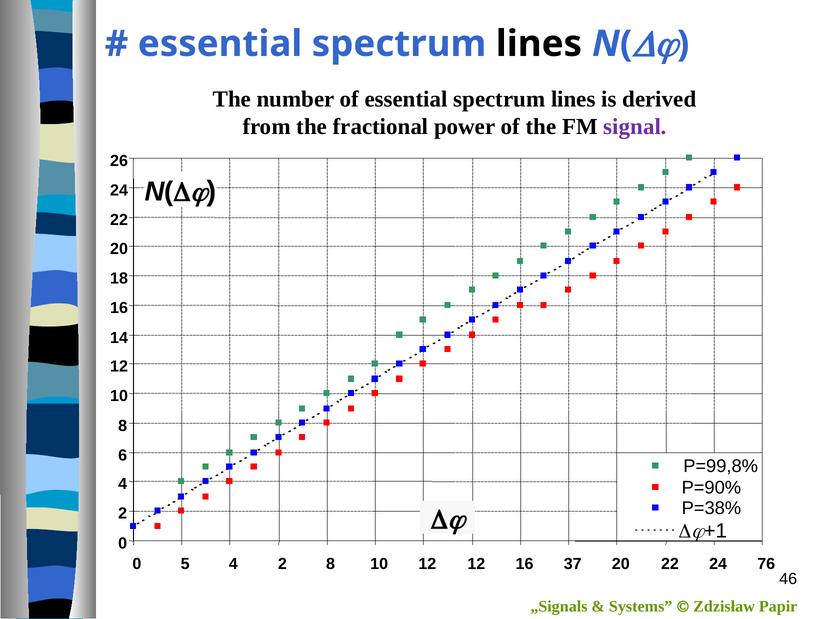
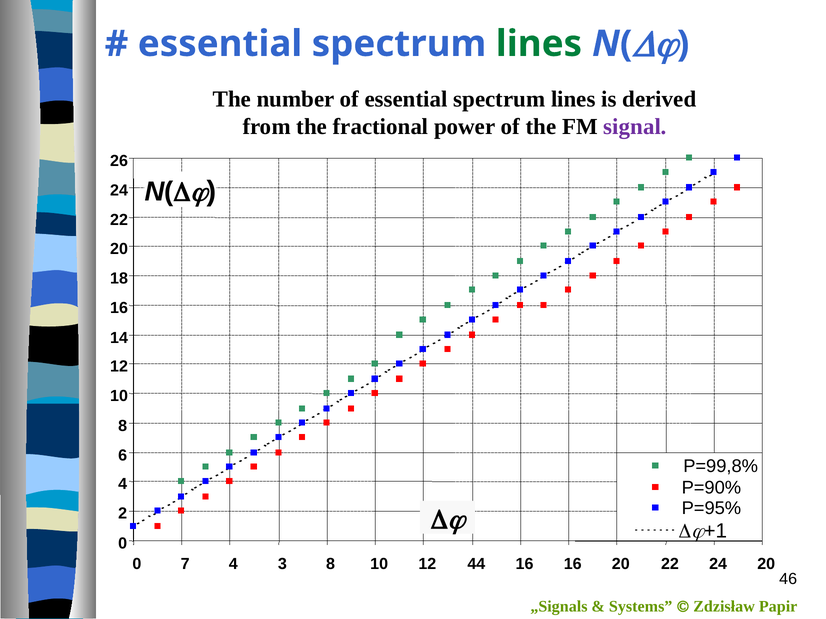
lines colour: black -> green (539, 44)
P=38%: P=38% -> P=95% (711, 508)
5: 5 -> 7 (185, 564)
4 2: 2 -> 3 (282, 564)
12 12: 12 -> 44 (476, 564)
16 37: 37 -> 16 (573, 564)
24 76: 76 -> 20 (766, 564)
